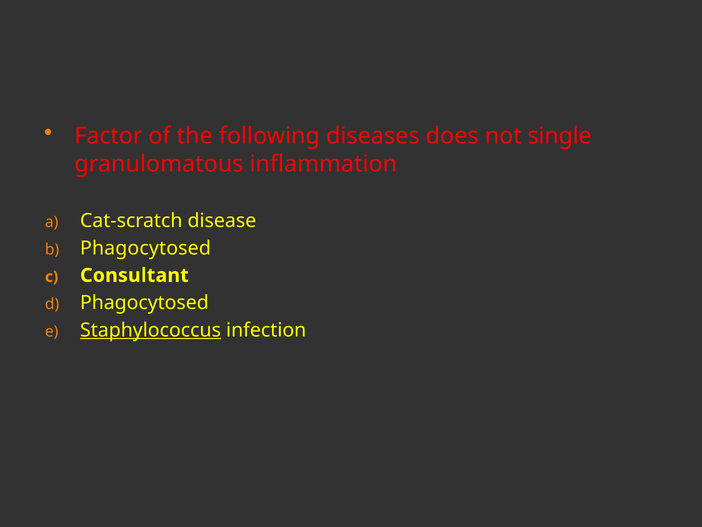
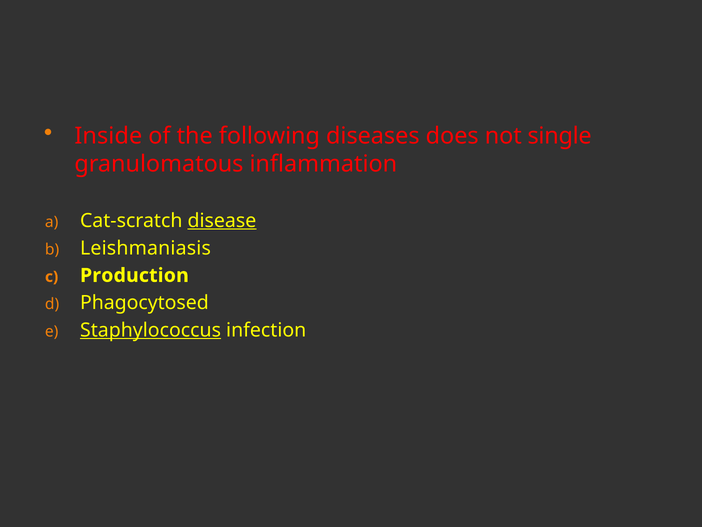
Factor: Factor -> Inside (108, 136)
disease underline: none -> present (222, 221)
Phagocytosed: Phagocytosed -> Leishmaniasis (145, 248)
Consultant: Consultant -> Production (134, 275)
